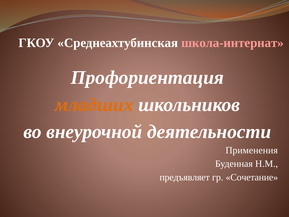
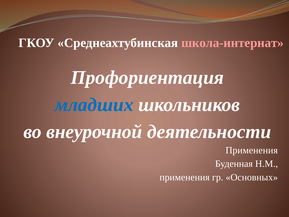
младших colour: orange -> blue (94, 105)
предъявляет: предъявляет -> применения (185, 177)
Сочетание: Сочетание -> Основных (252, 177)
